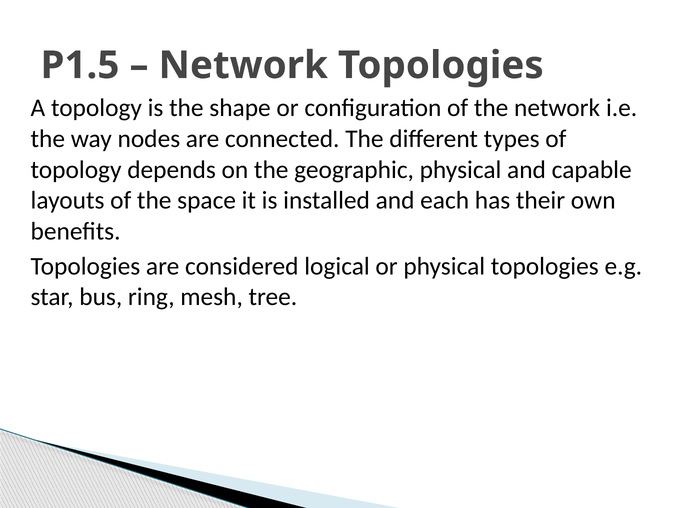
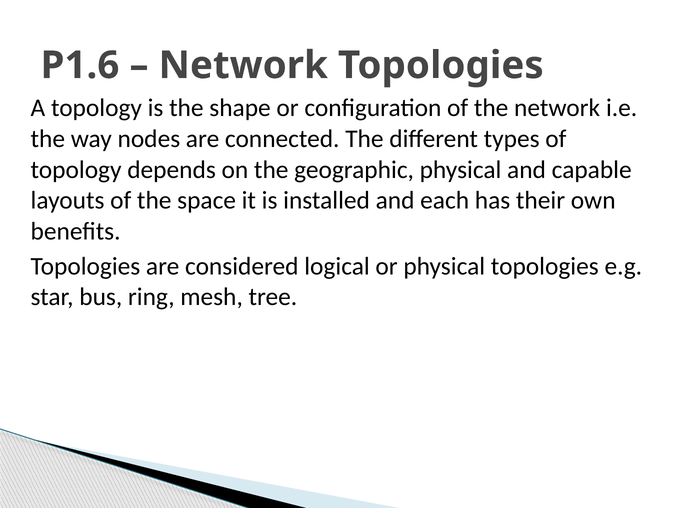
P1.5: P1.5 -> P1.6 (80, 65)
